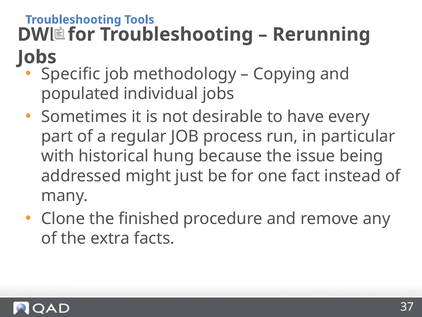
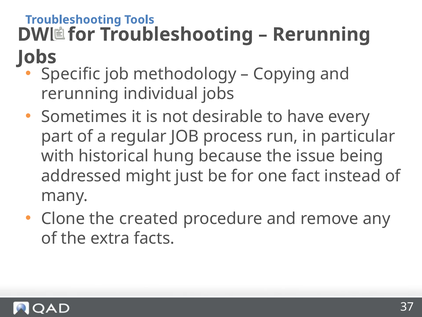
populated: populated -> rerunning (80, 94)
finished: finished -> created (149, 218)
